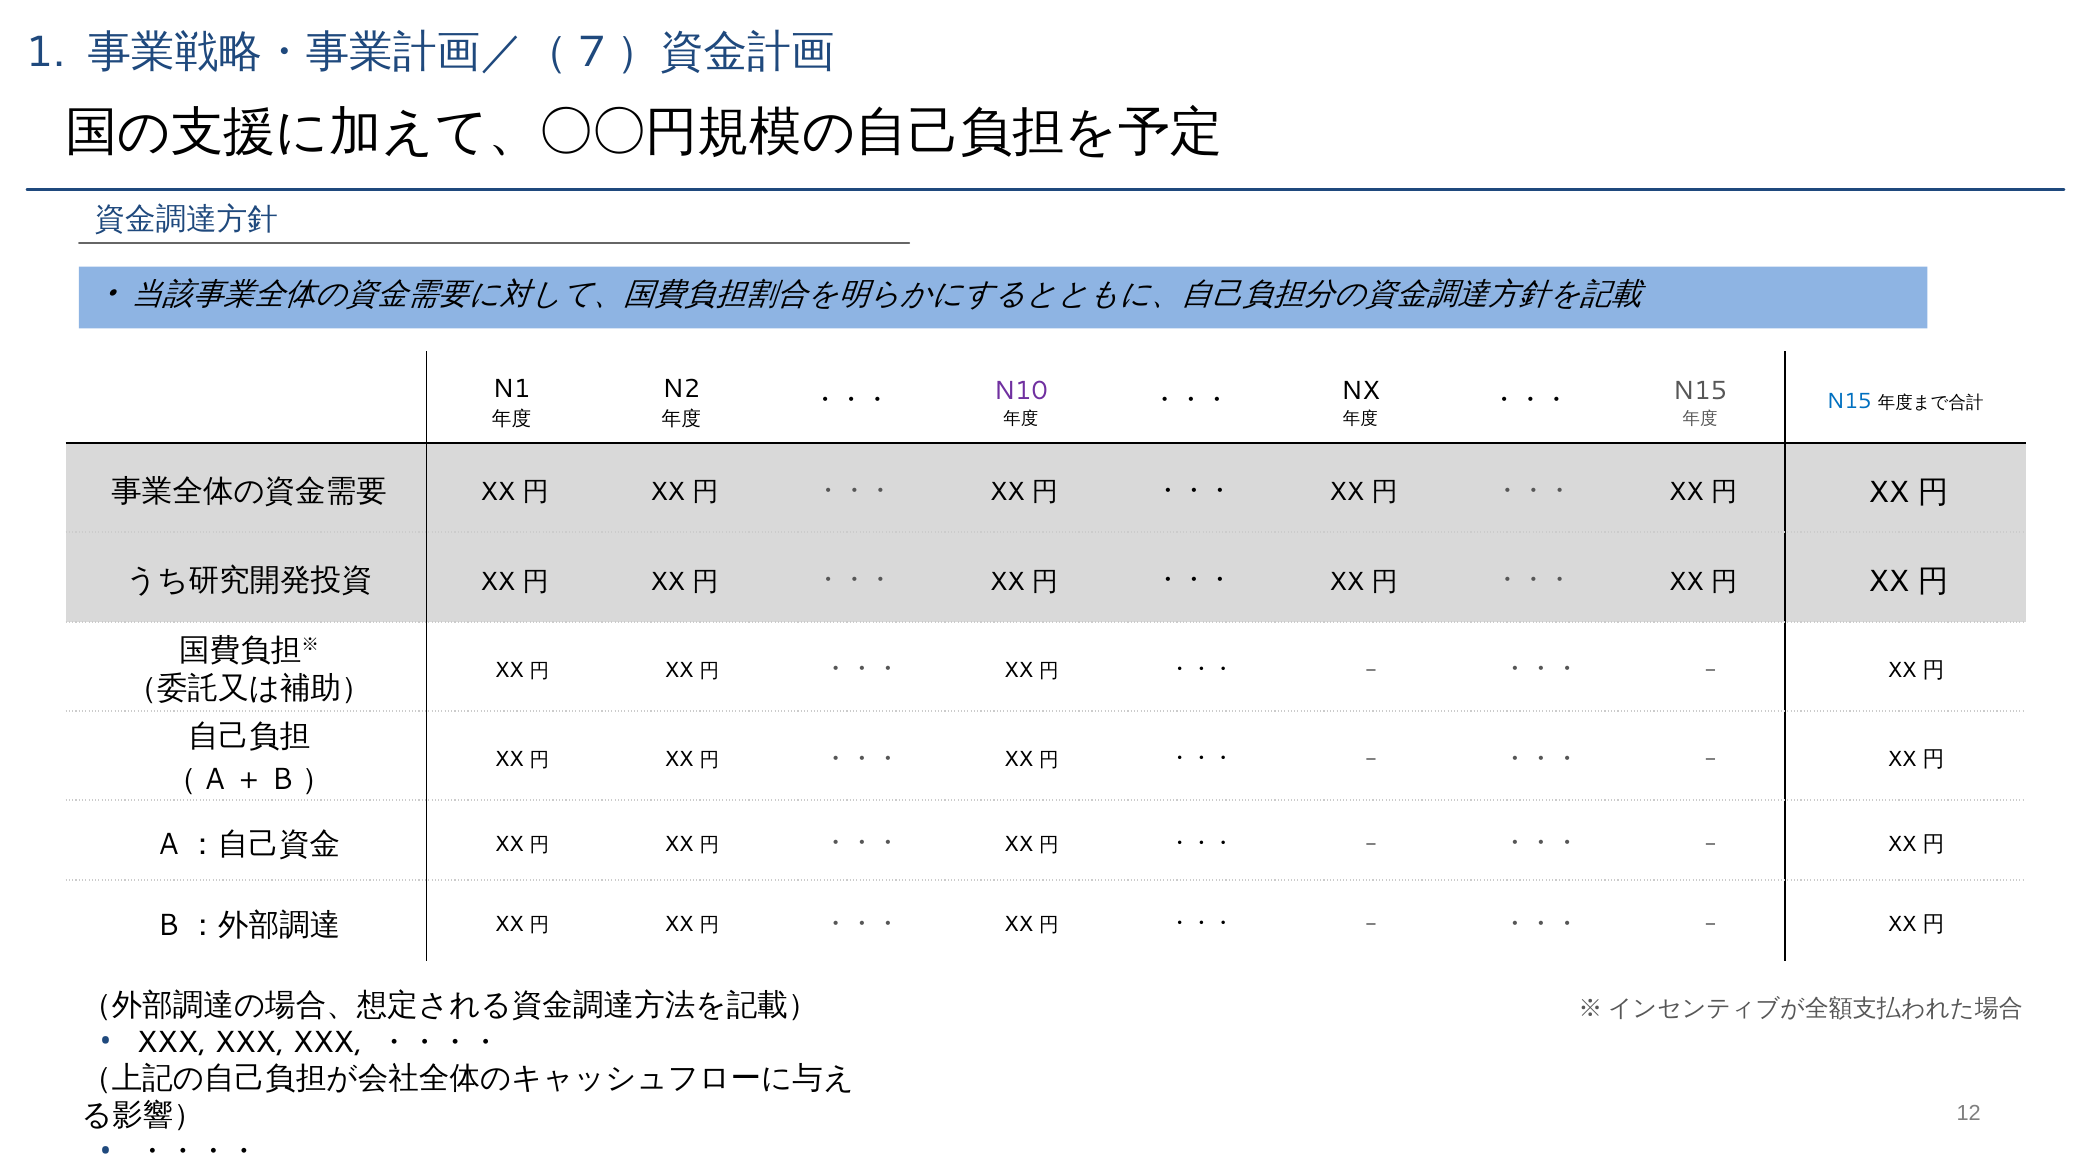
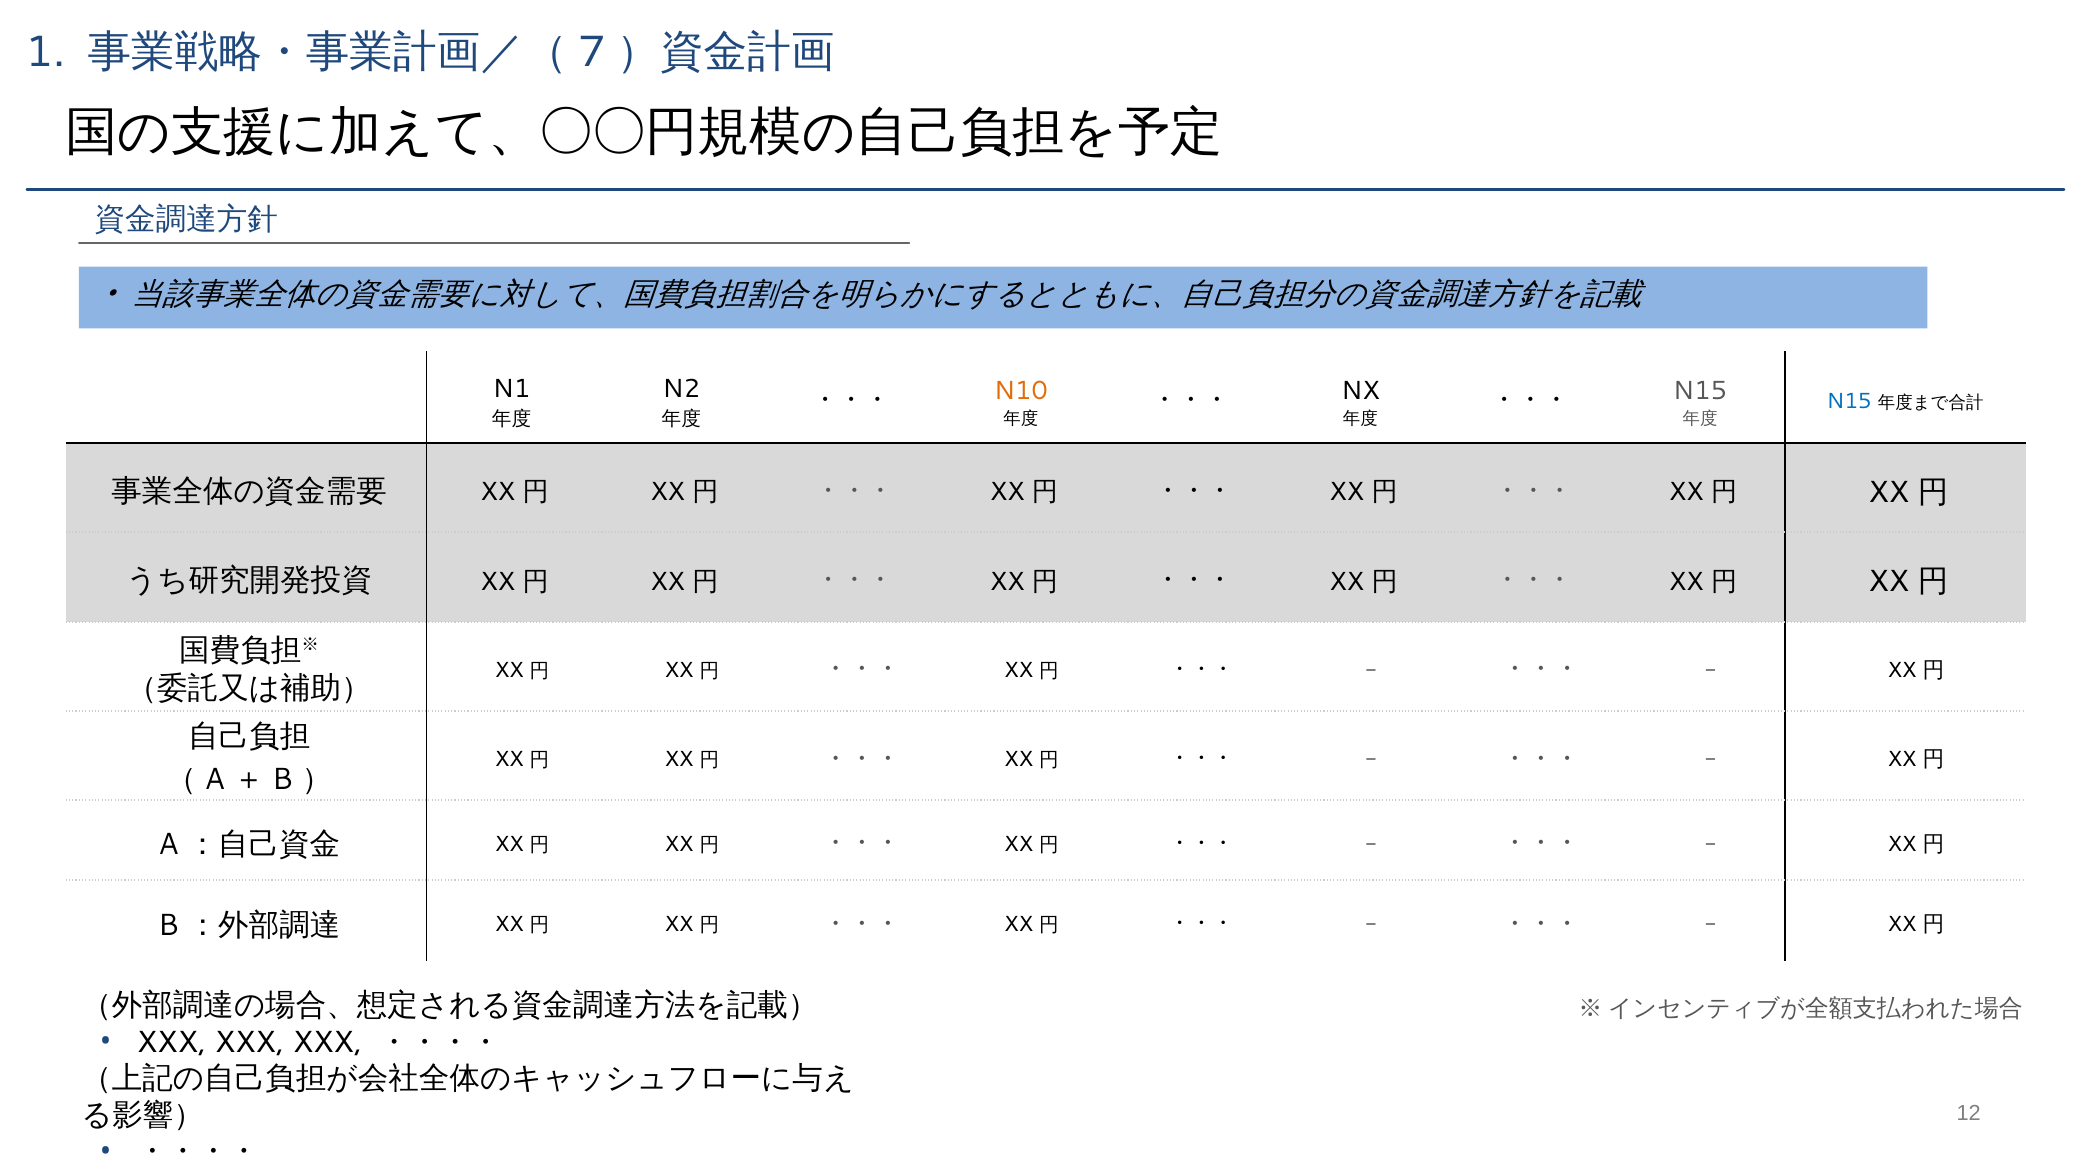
N10 colour: purple -> orange (1021, 391)
